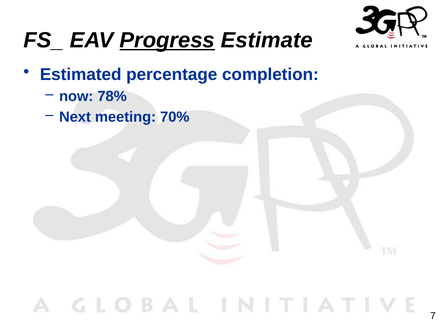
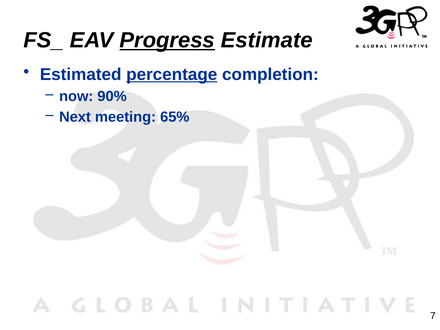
percentage underline: none -> present (172, 75)
78%: 78% -> 90% (112, 96)
70%: 70% -> 65% (175, 117)
